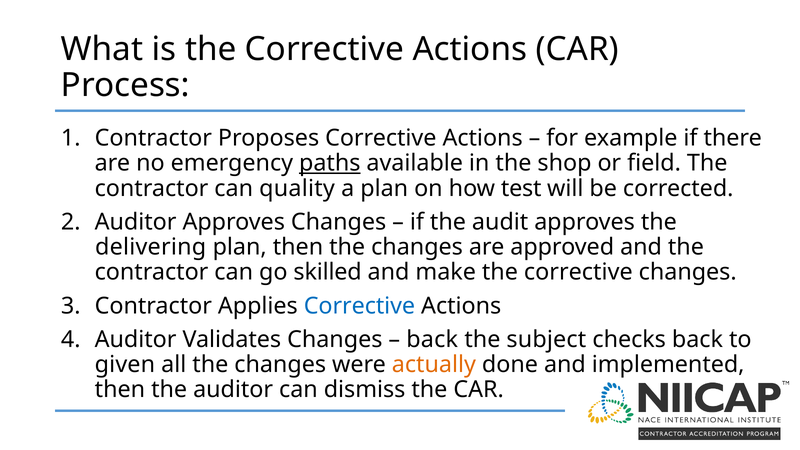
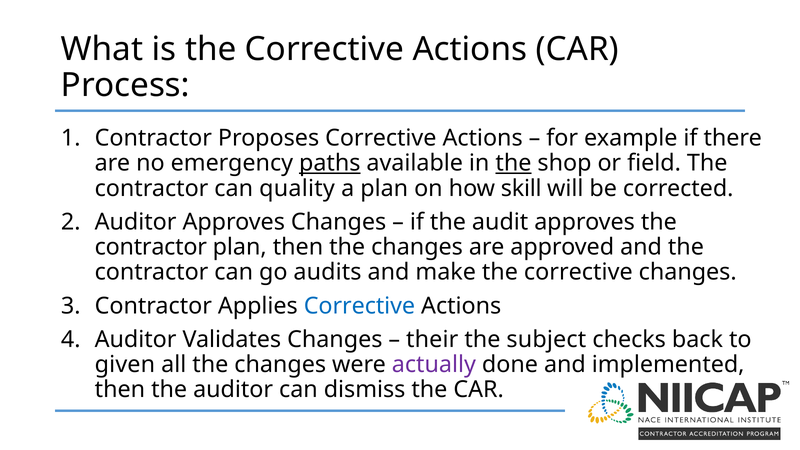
the underline: none -> present (513, 163)
test: test -> skill (521, 188)
delivering: delivering -> contractor (151, 247)
skilled: skilled -> audits (327, 272)
back: back -> their (432, 339)
actually colour: orange -> purple (434, 365)
